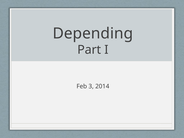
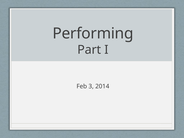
Depending: Depending -> Performing (93, 33)
